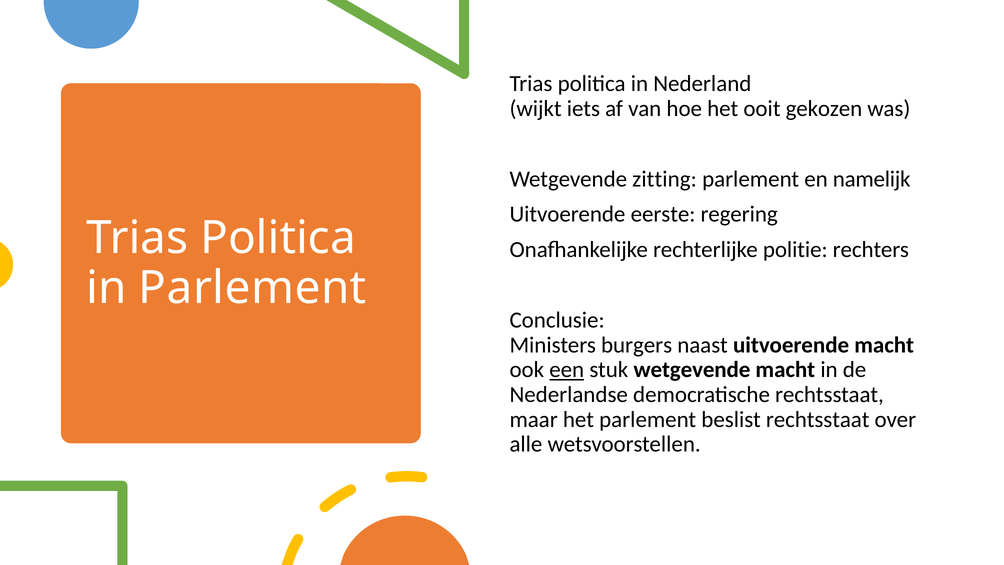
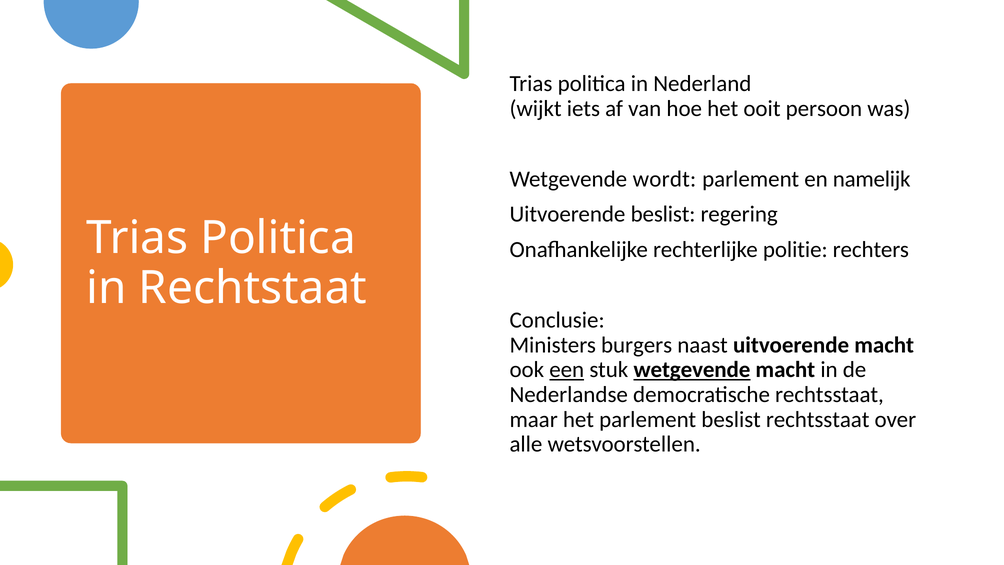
gekozen: gekozen -> persoon (824, 108)
zitting: zitting -> wordt (664, 179)
Uitvoerende eerste: eerste -> beslist (663, 214)
in Parlement: Parlement -> Rechtstaat (253, 288)
wetgevende underline: none -> present (692, 370)
